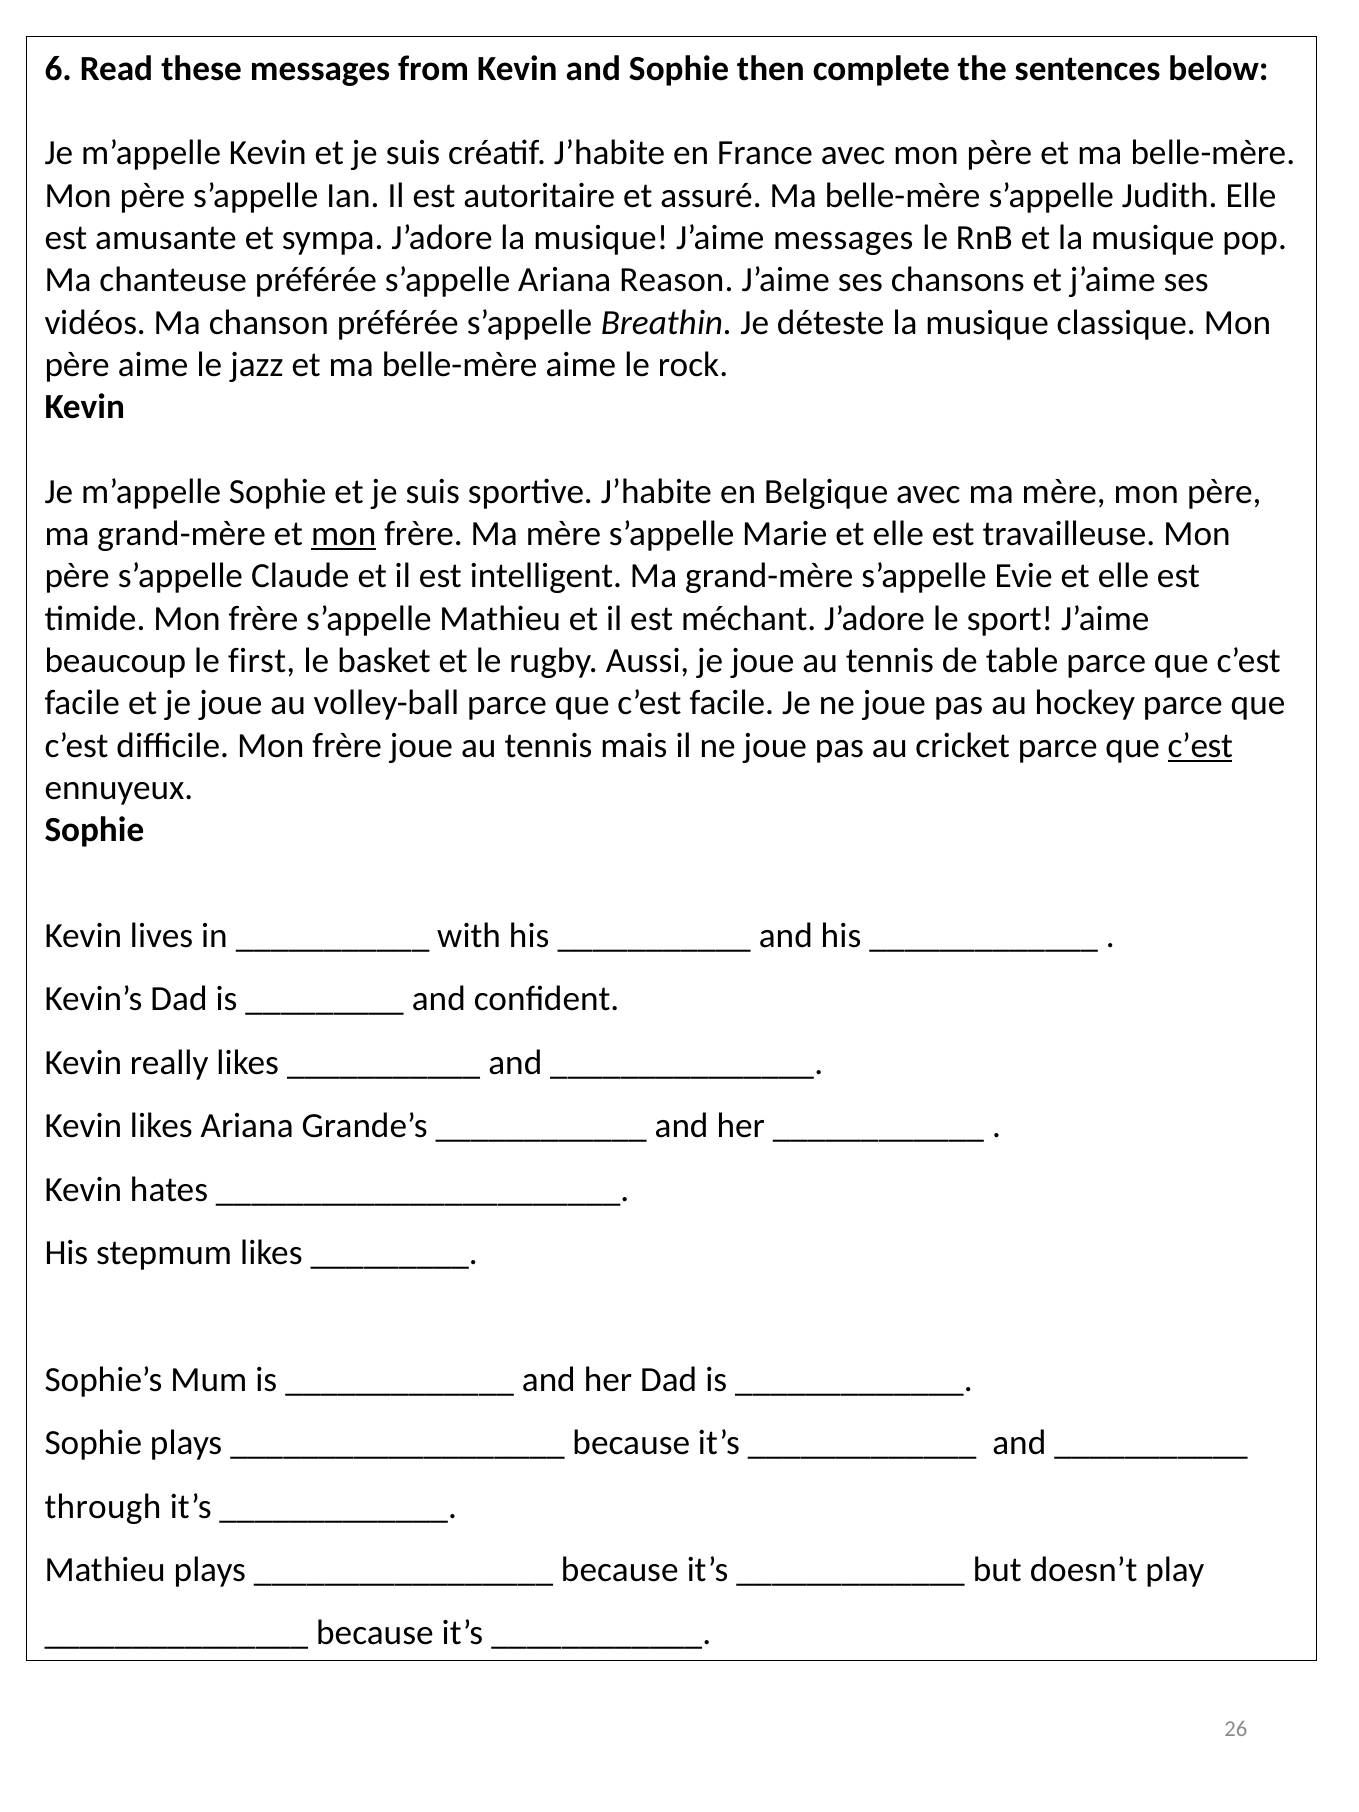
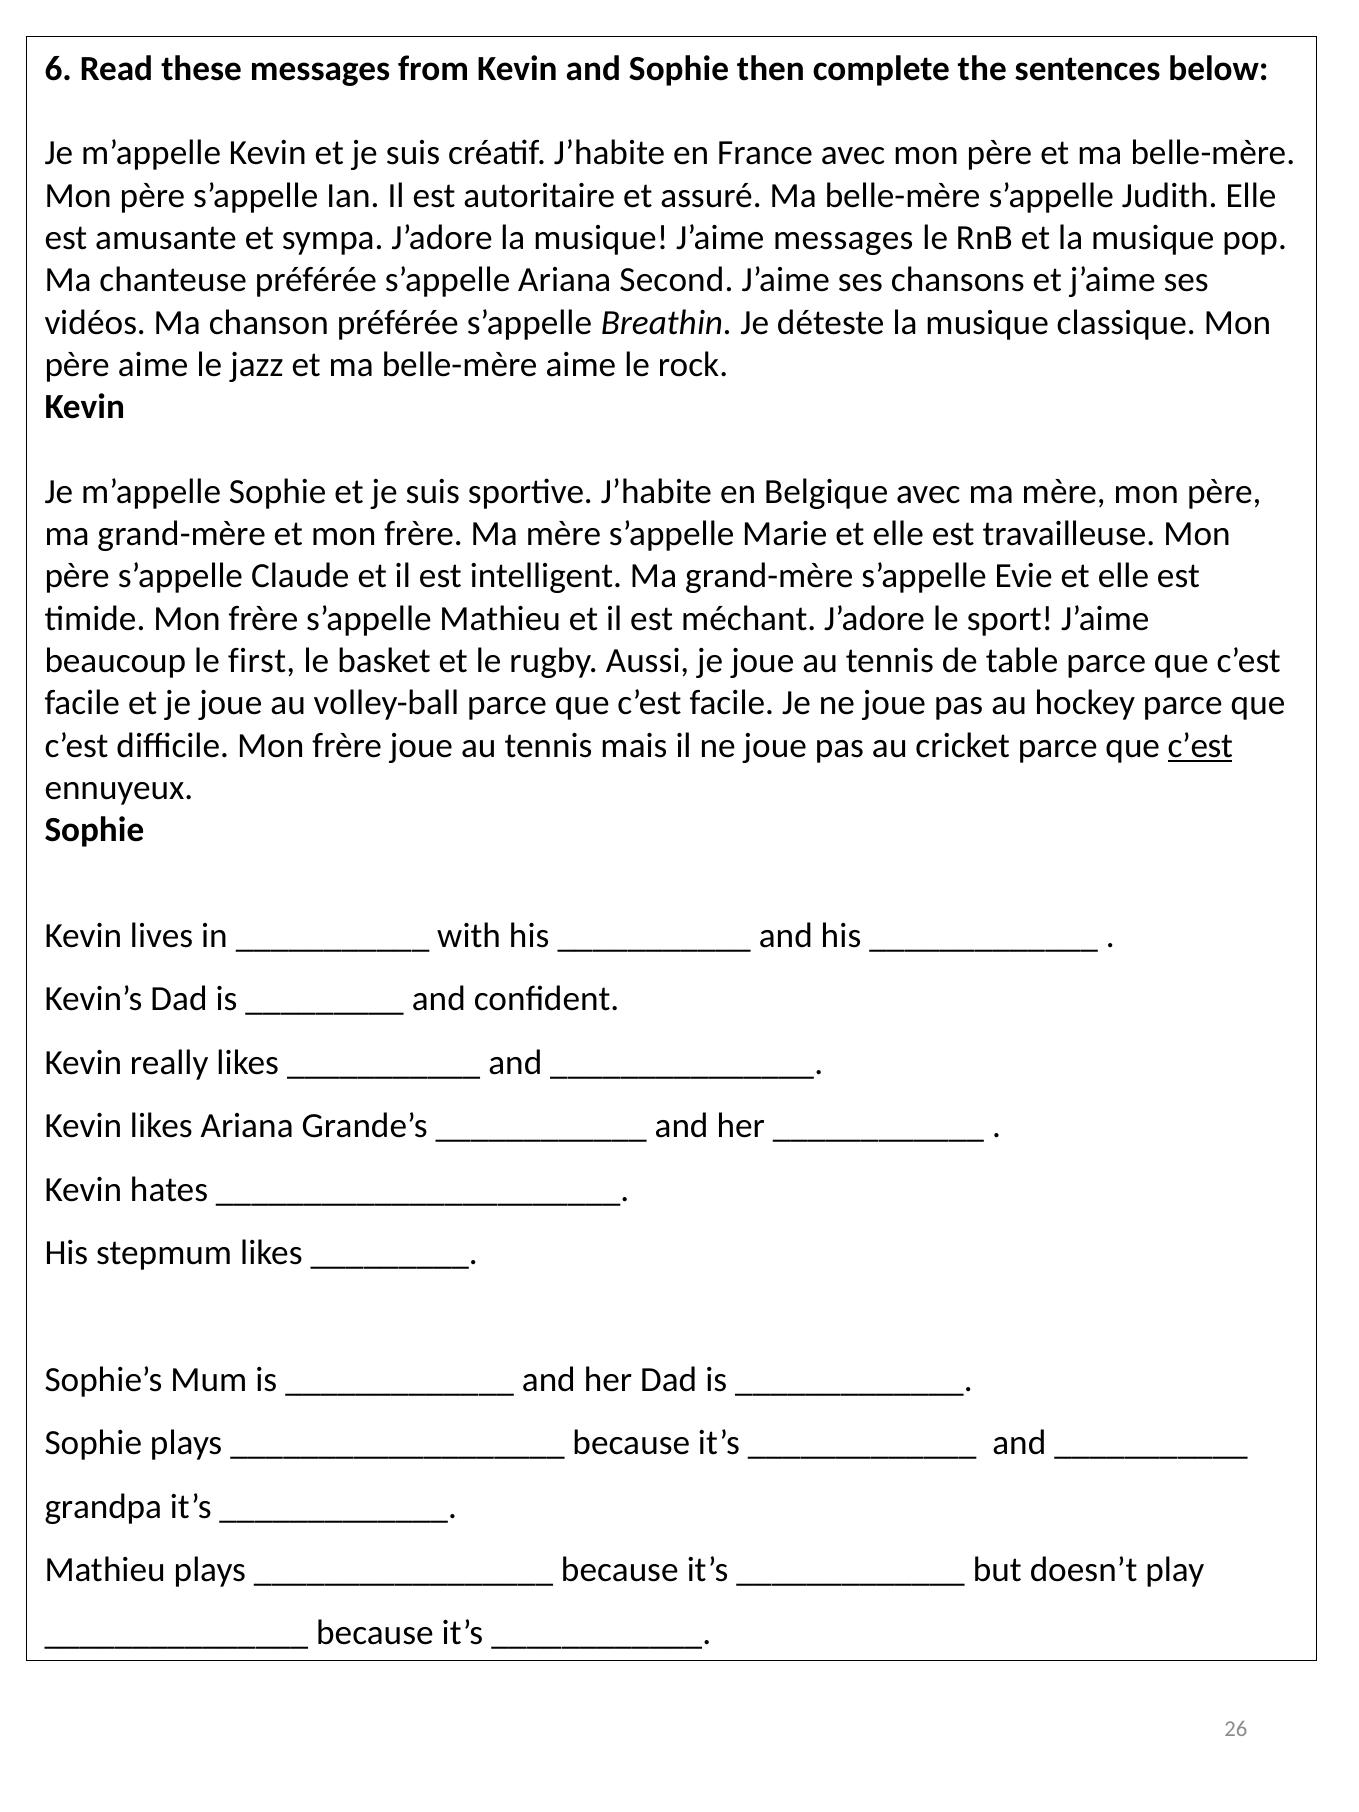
Reason: Reason -> Second (676, 280)
mon underline: present -> none (344, 534)
through: through -> grandpa (103, 1507)
